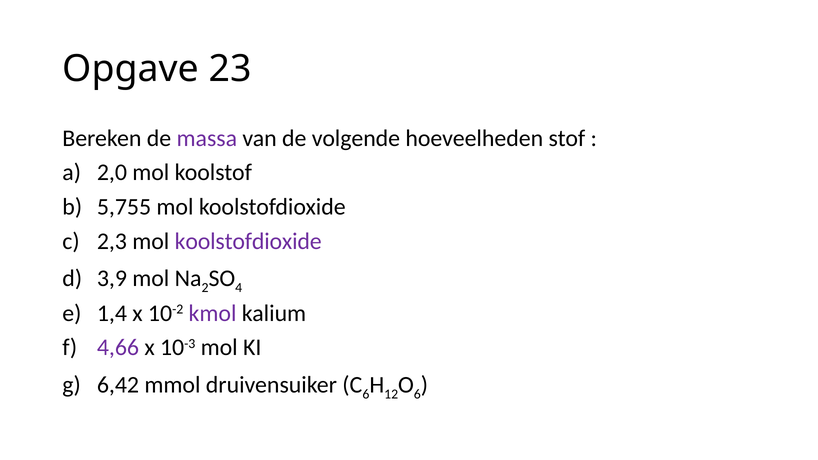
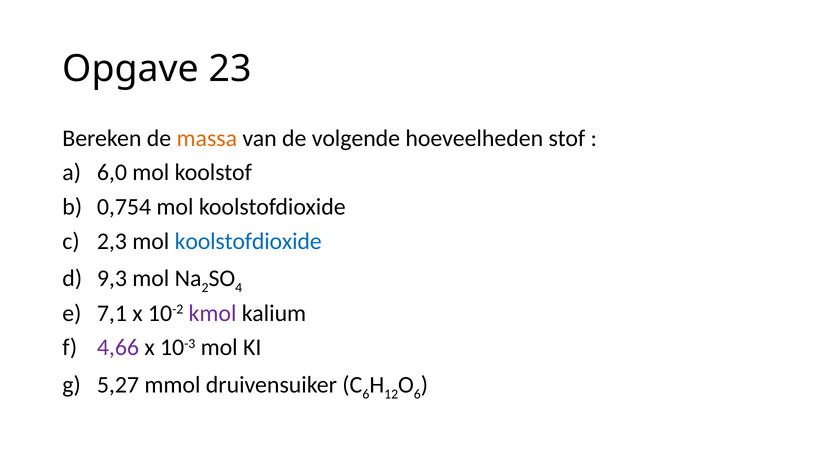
massa colour: purple -> orange (207, 138)
2,0: 2,0 -> 6,0 (112, 173)
5,755: 5,755 -> 0,754 (124, 207)
koolstofdioxide colour: purple -> blue (248, 241)
3,9: 3,9 -> 9,3 (112, 278)
1,4: 1,4 -> 7,1 (112, 313)
6,42: 6,42 -> 5,27 (118, 385)
